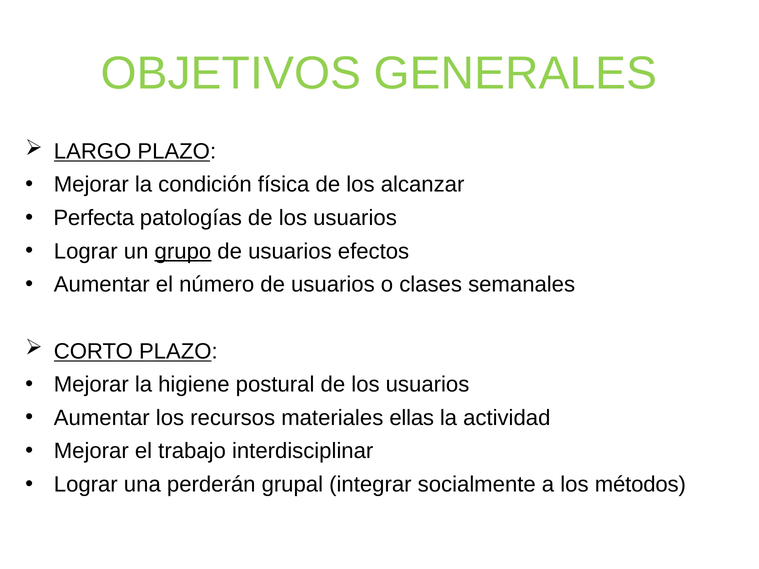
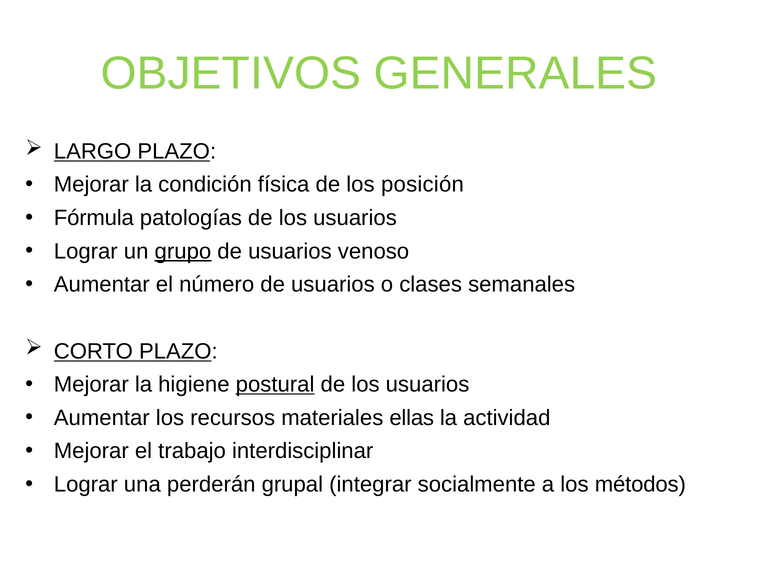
alcanzar: alcanzar -> posición (422, 185)
Perfecta: Perfecta -> Fórmula (94, 218)
efectos: efectos -> venoso (374, 251)
postural underline: none -> present (275, 385)
